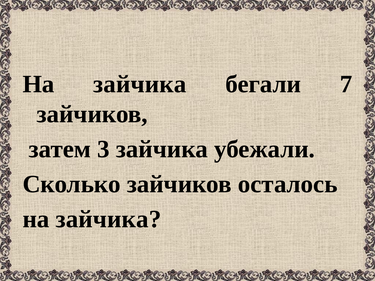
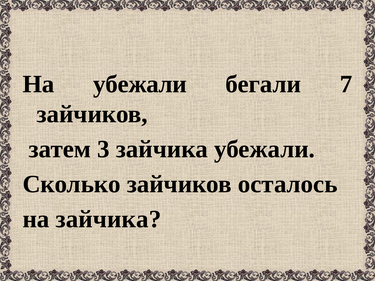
зайчика: зайчика -> убежали (140, 84)
